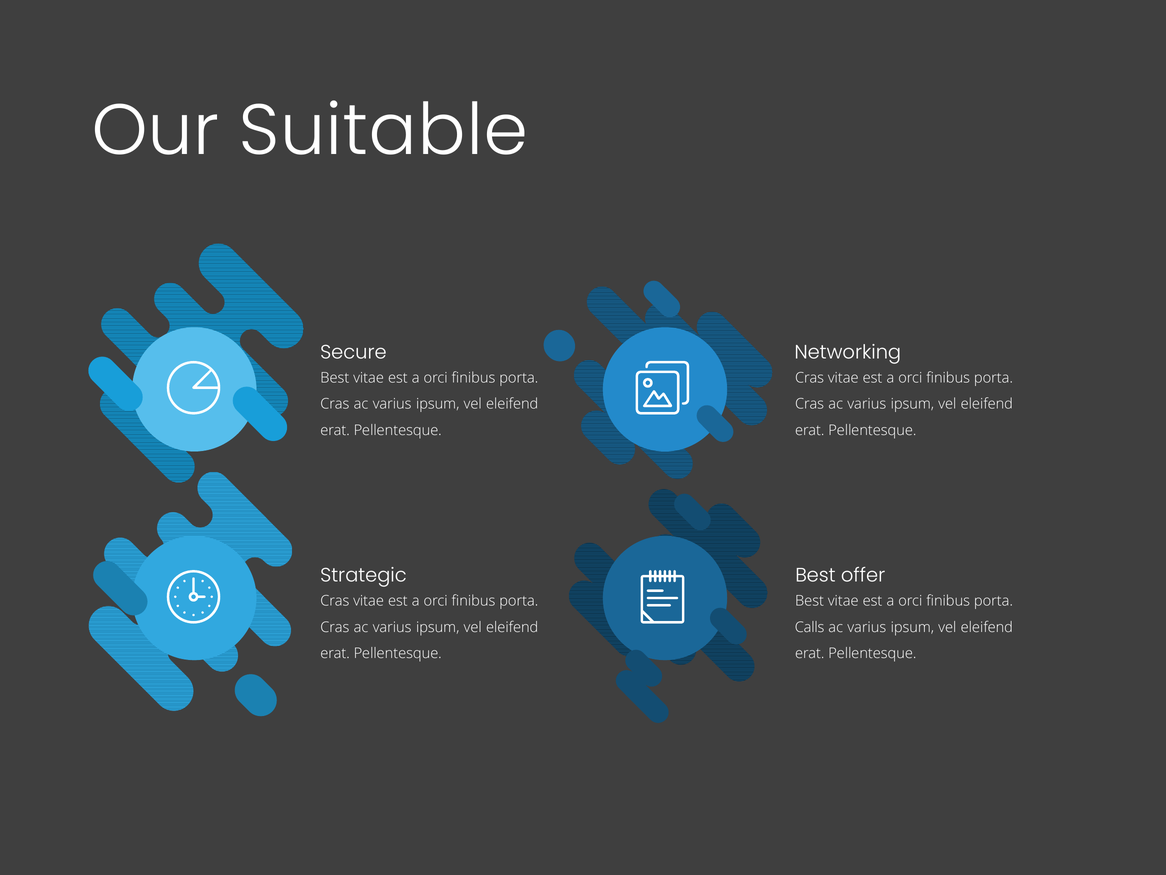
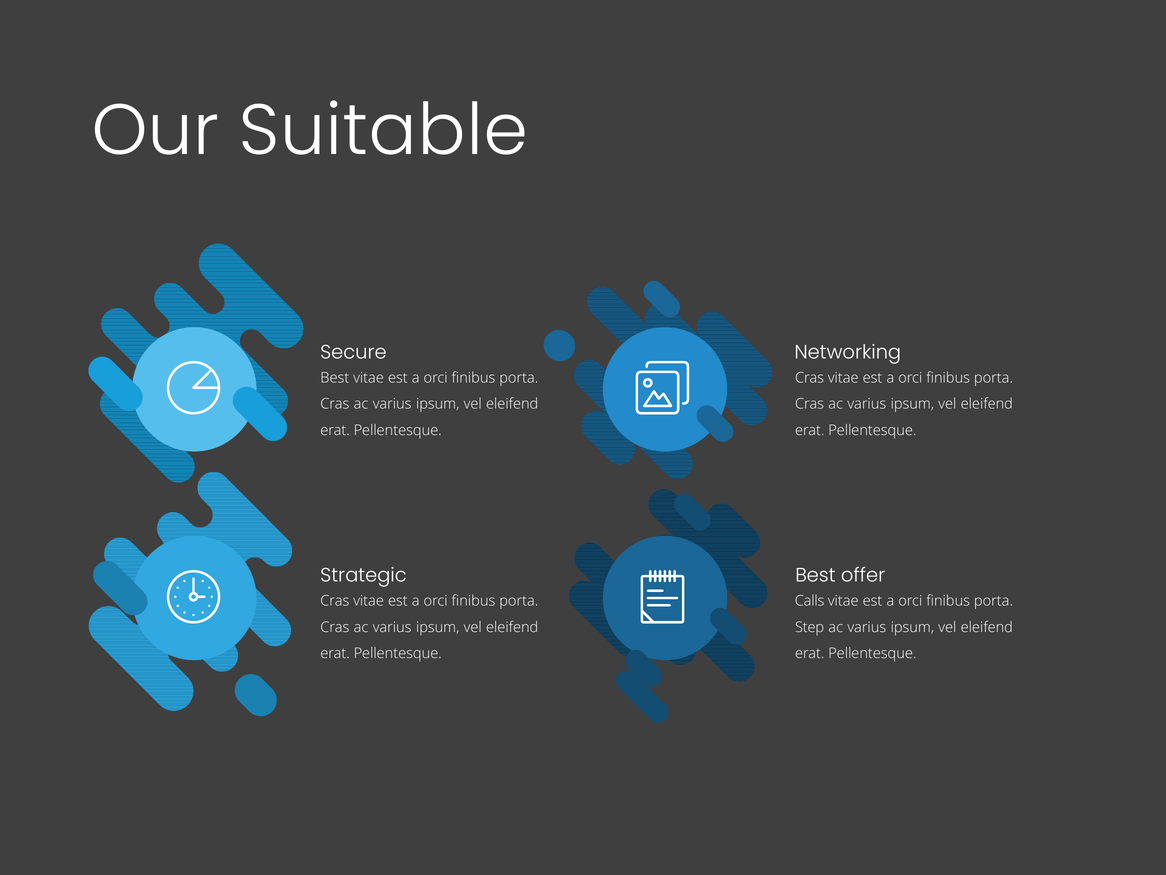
Best: Best -> Calls (810, 601)
Calls: Calls -> Step (810, 627)
